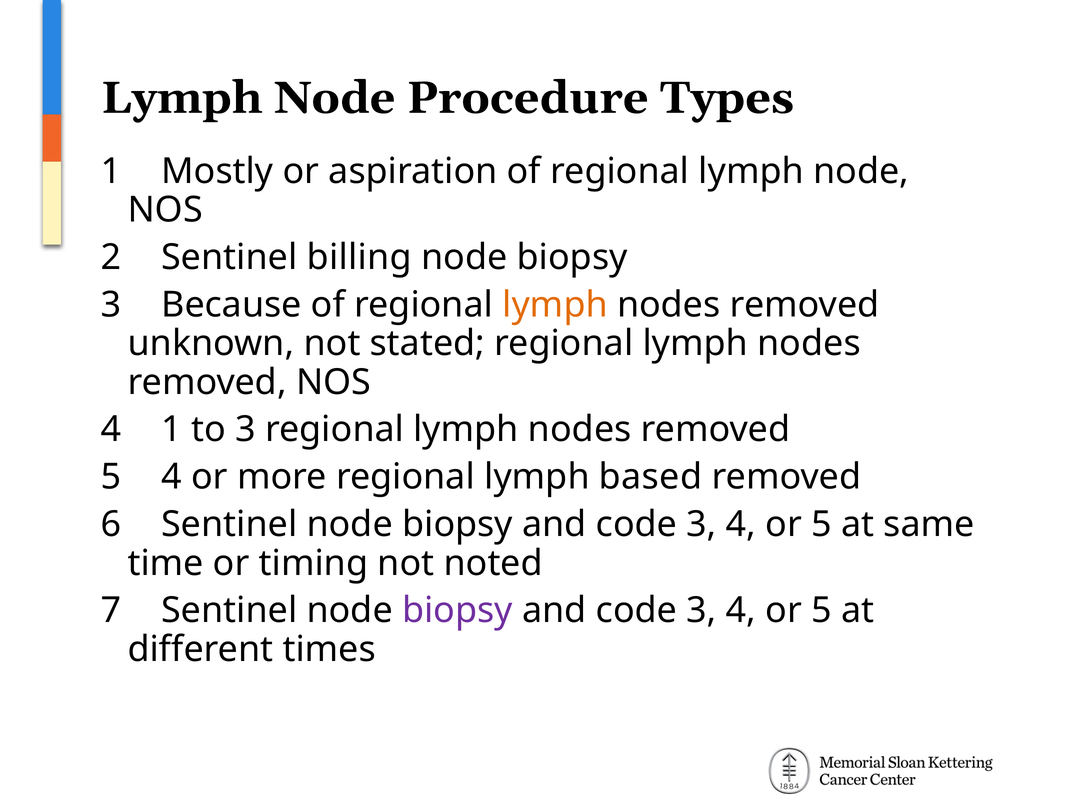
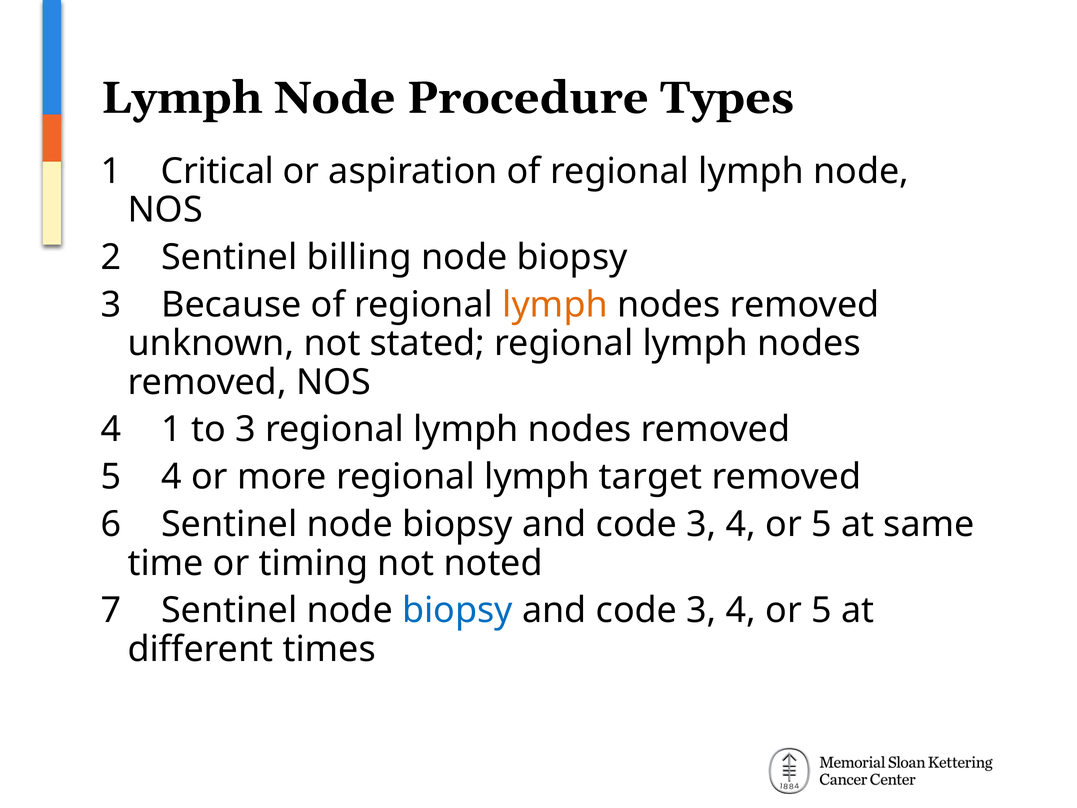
Mostly: Mostly -> Critical (217, 171)
based: based -> target (651, 477)
biopsy colour: purple -> blue (457, 610)
